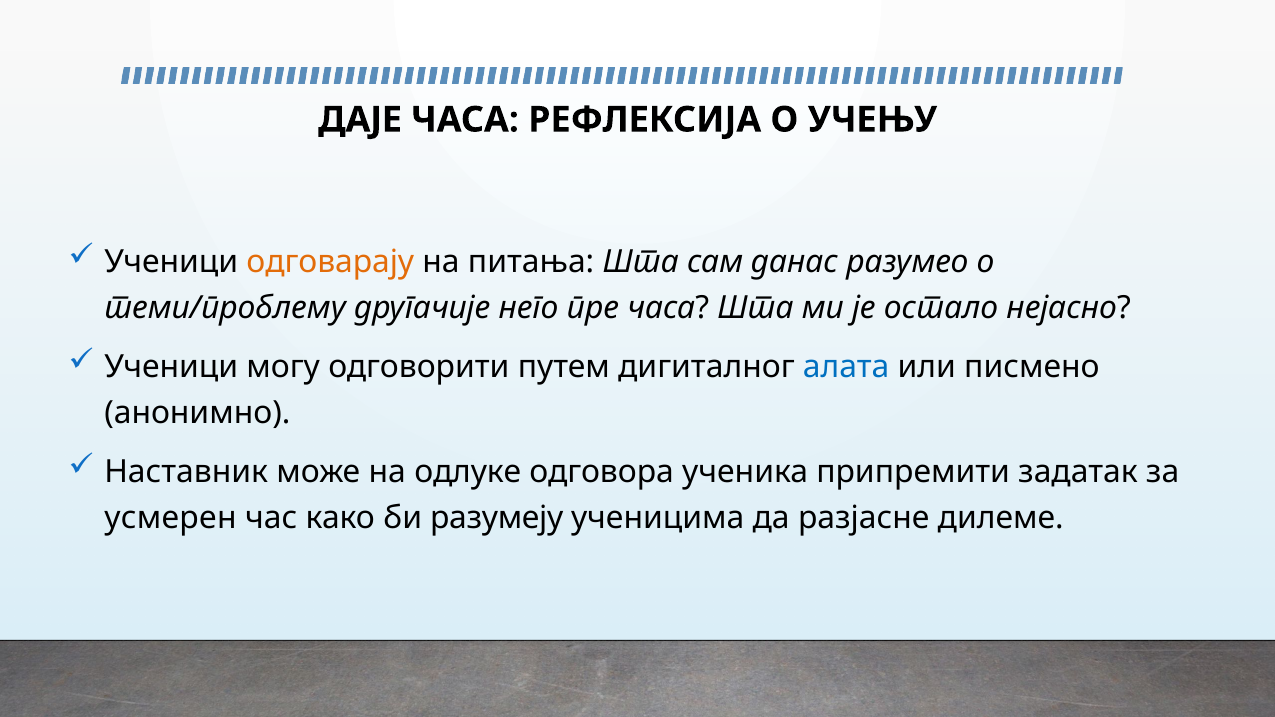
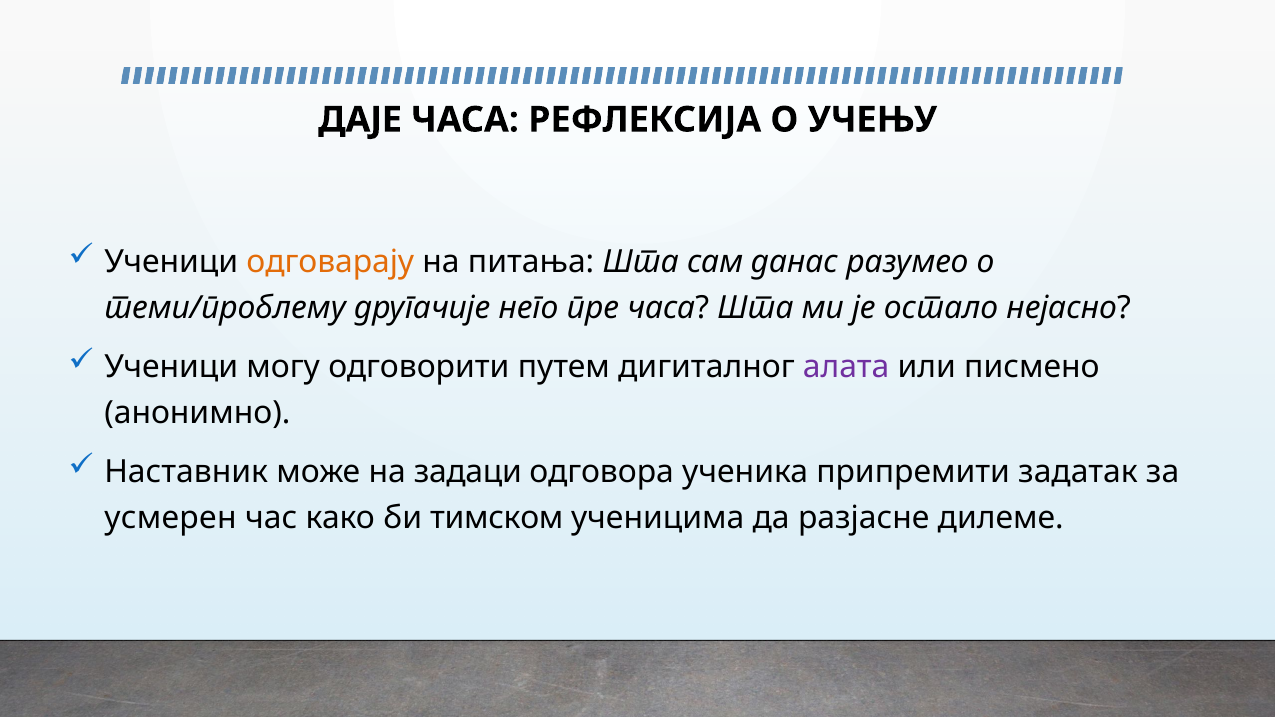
алата colour: blue -> purple (846, 367)
одлуке: одлуке -> задаци (468, 472)
разумеју: разумеју -> тимском (497, 518)
